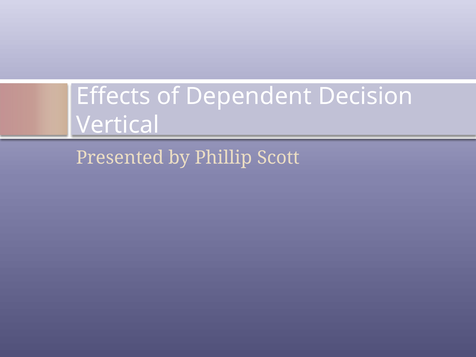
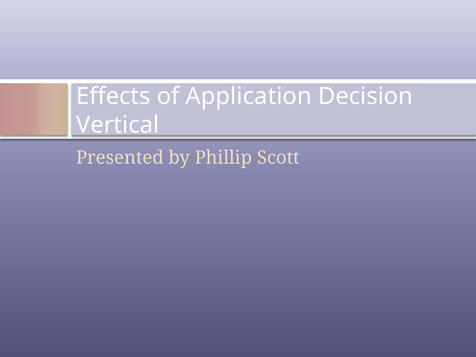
Dependent: Dependent -> Application (249, 96)
